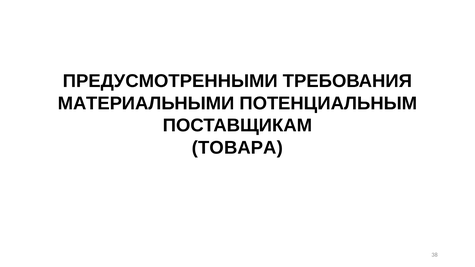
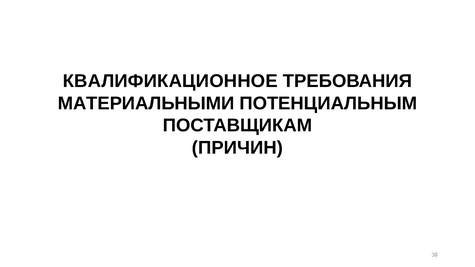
ПРЕДУСМОТРЕННЫМИ: ПРЕДУСМОТРЕННЫМИ -> КВАЛИФИКАЦИОННОЕ (170, 81)
ТОВАРА: ТОВАРА -> ПРИЧИН (237, 148)
